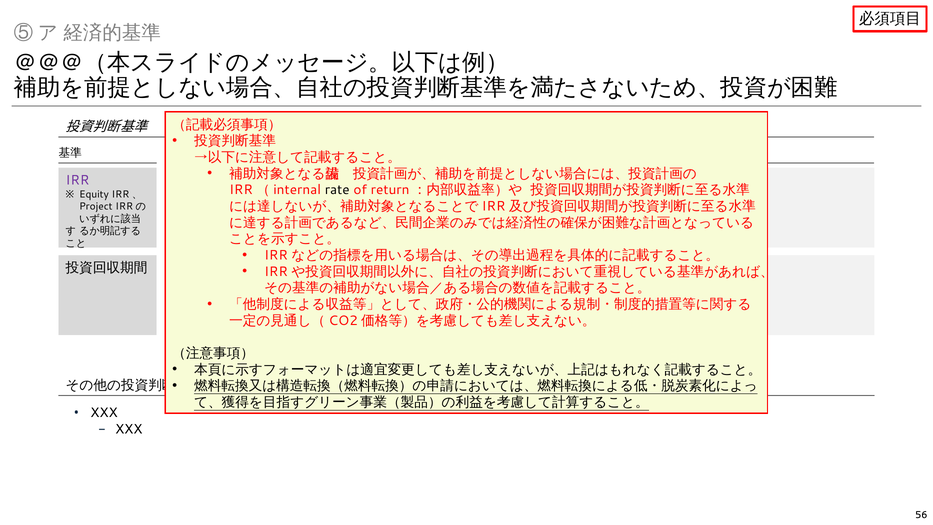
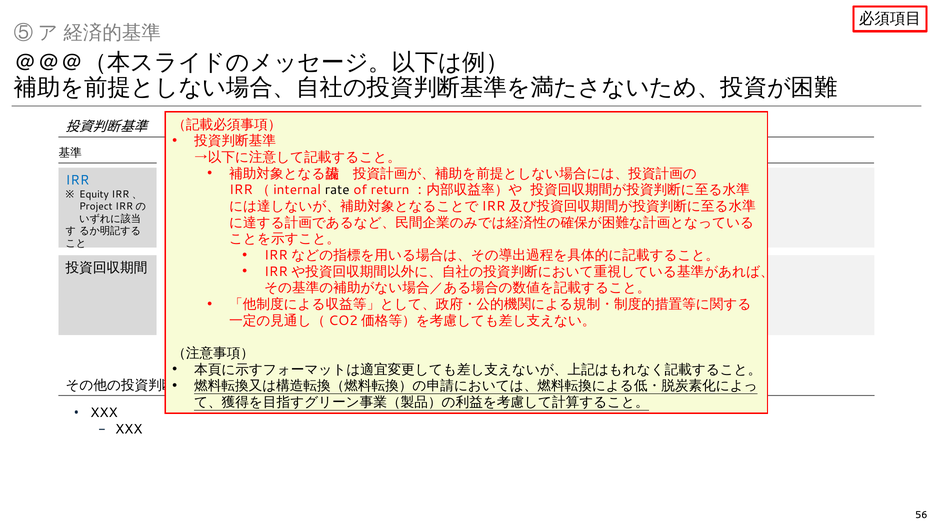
IRR colour: purple -> blue (78, 180)
